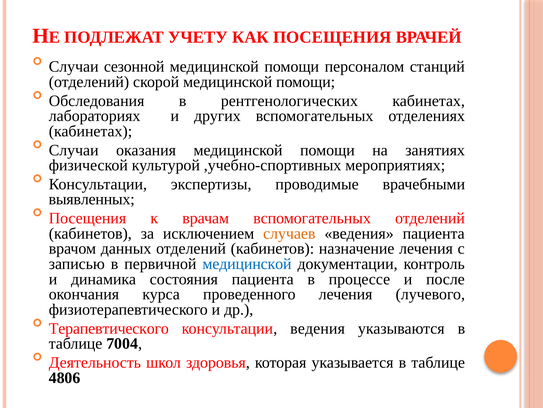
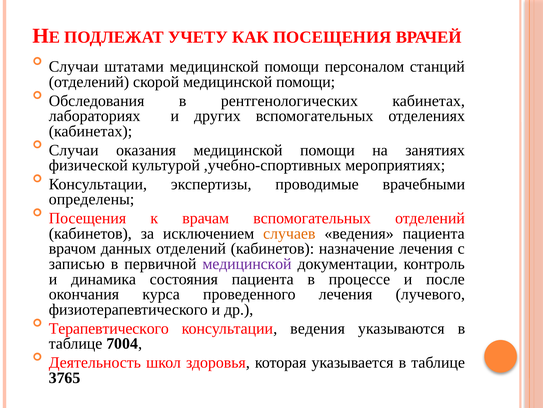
сезонной: сезонной -> штатами (134, 67)
выявленных: выявленных -> определены (92, 199)
медицинской colour: blue -> purple (247, 263)
4806: 4806 -> 3765 (65, 377)
